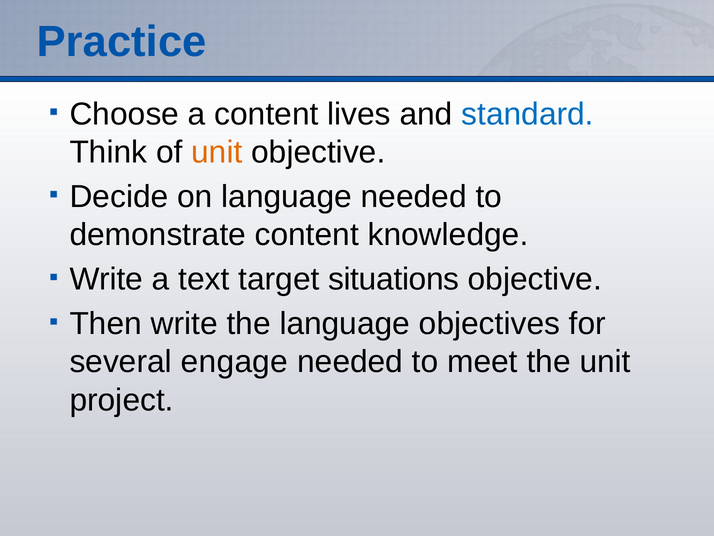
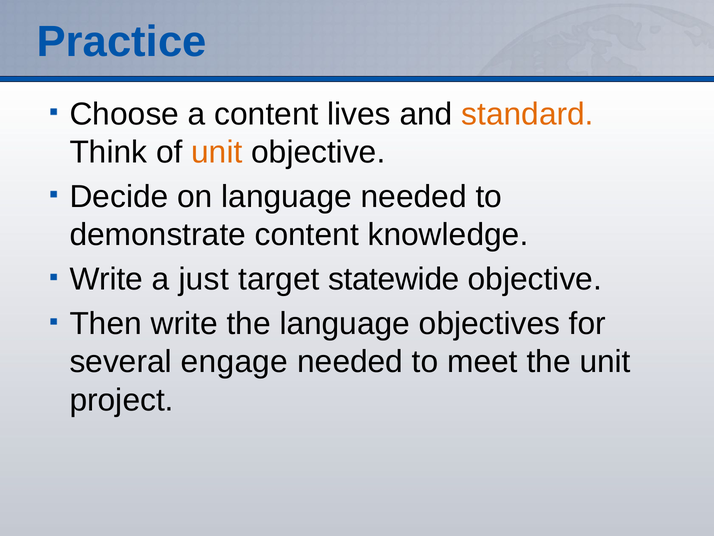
standard colour: blue -> orange (528, 114)
text: text -> just (204, 279)
situations: situations -> statewide (394, 279)
